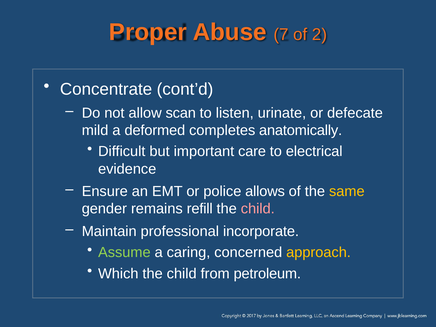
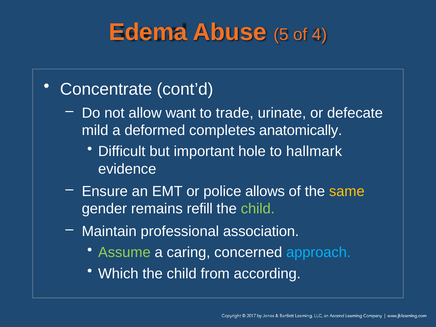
Proper: Proper -> Edema (148, 32)
7: 7 -> 5 (281, 35)
2: 2 -> 4 (319, 35)
scan: scan -> want (181, 113)
listen: listen -> trade (235, 113)
care: care -> hole (252, 151)
electrical: electrical -> hallmark (314, 151)
child colour: pink -> light green (258, 209)
incorporate: incorporate -> association (261, 231)
approach colour: yellow -> light blue (319, 252)
petroleum: petroleum -> according (267, 274)
